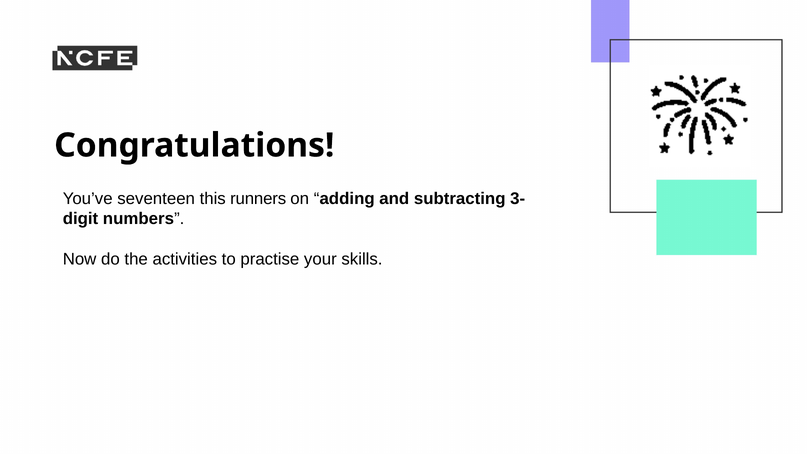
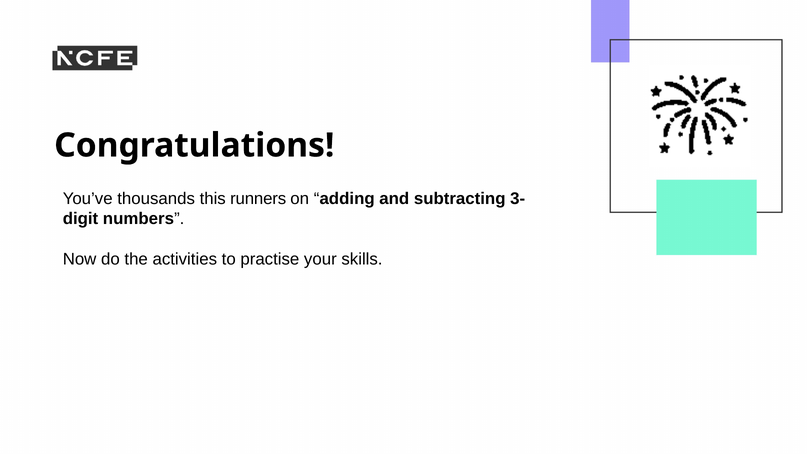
seventeen: seventeen -> thousands (156, 198)
